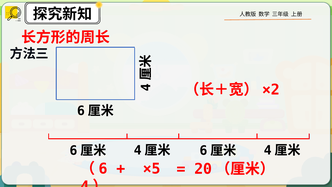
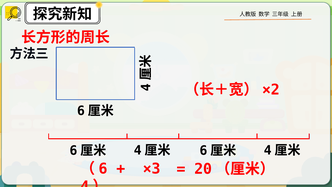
×5: ×5 -> ×3 (152, 169)
